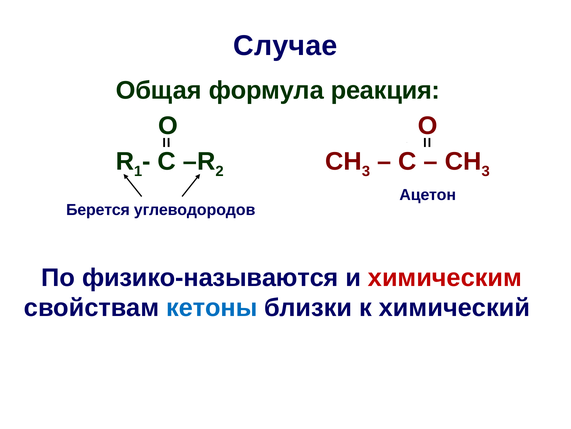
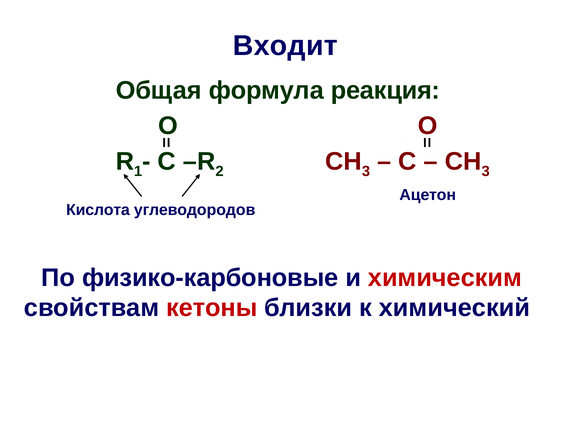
Случае: Случае -> Входит (285, 46)
Берется: Берется -> Кислота (98, 210)
физико-называются: физико-называются -> физико-карбоновые (210, 277)
кетоны colour: blue -> red (212, 307)
